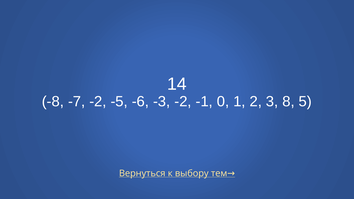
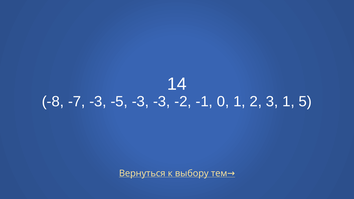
-7 -2: -2 -> -3 (98, 102)
-5 -6: -6 -> -3 (140, 102)
3 8: 8 -> 1 (289, 102)
